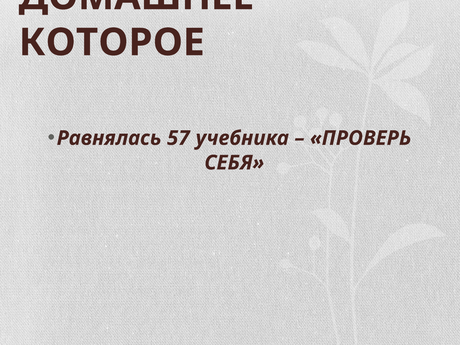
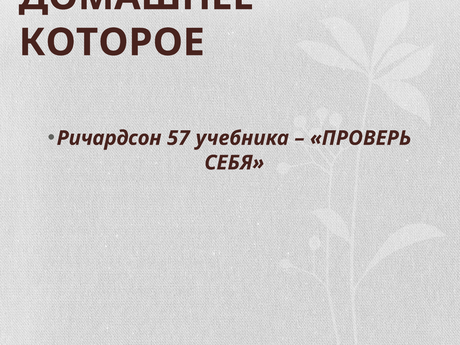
Равнялась: Равнялась -> Ричардсон (109, 138)
